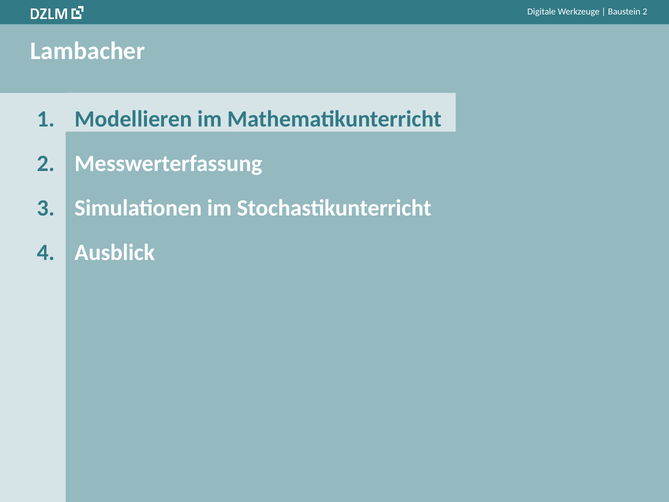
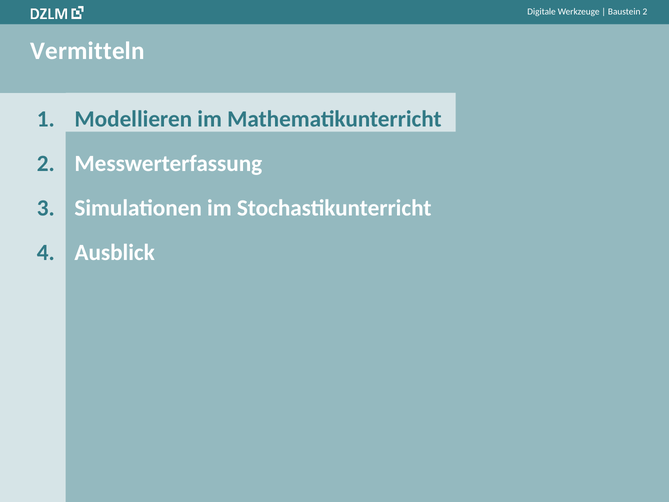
Lambacher: Lambacher -> Vermitteln (88, 51)
